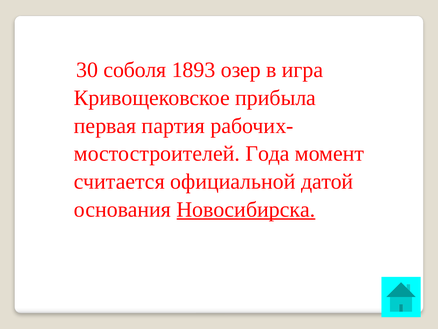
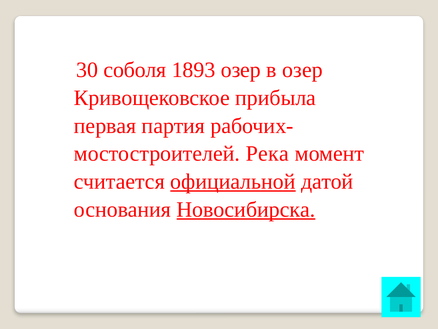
в игра: игра -> озер (302, 70)
Года: Года -> Река (267, 153)
официальной underline: none -> present (233, 181)
